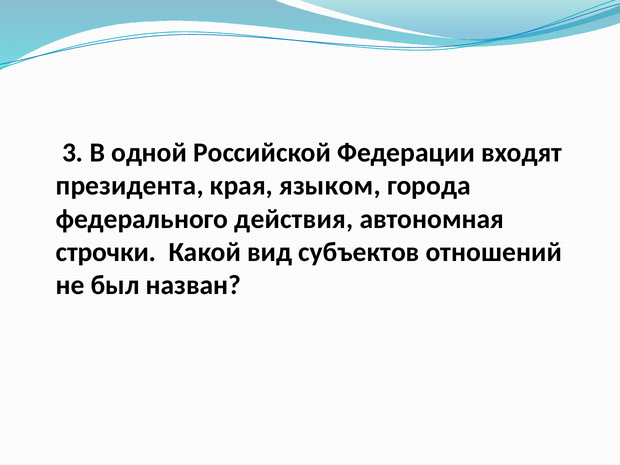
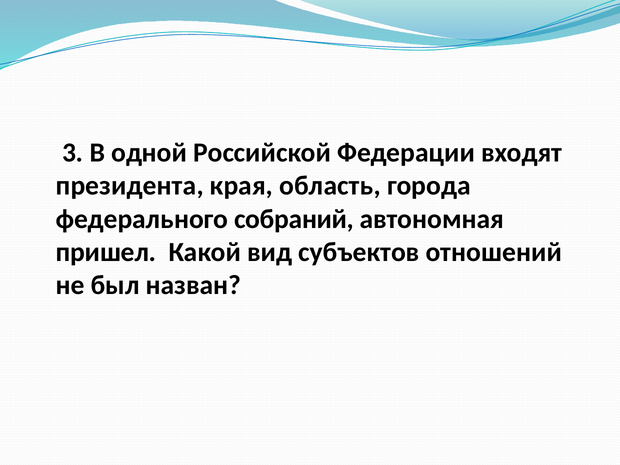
языком: языком -> область (330, 186)
действия: действия -> собраний (294, 219)
строчки: строчки -> пришел (106, 252)
